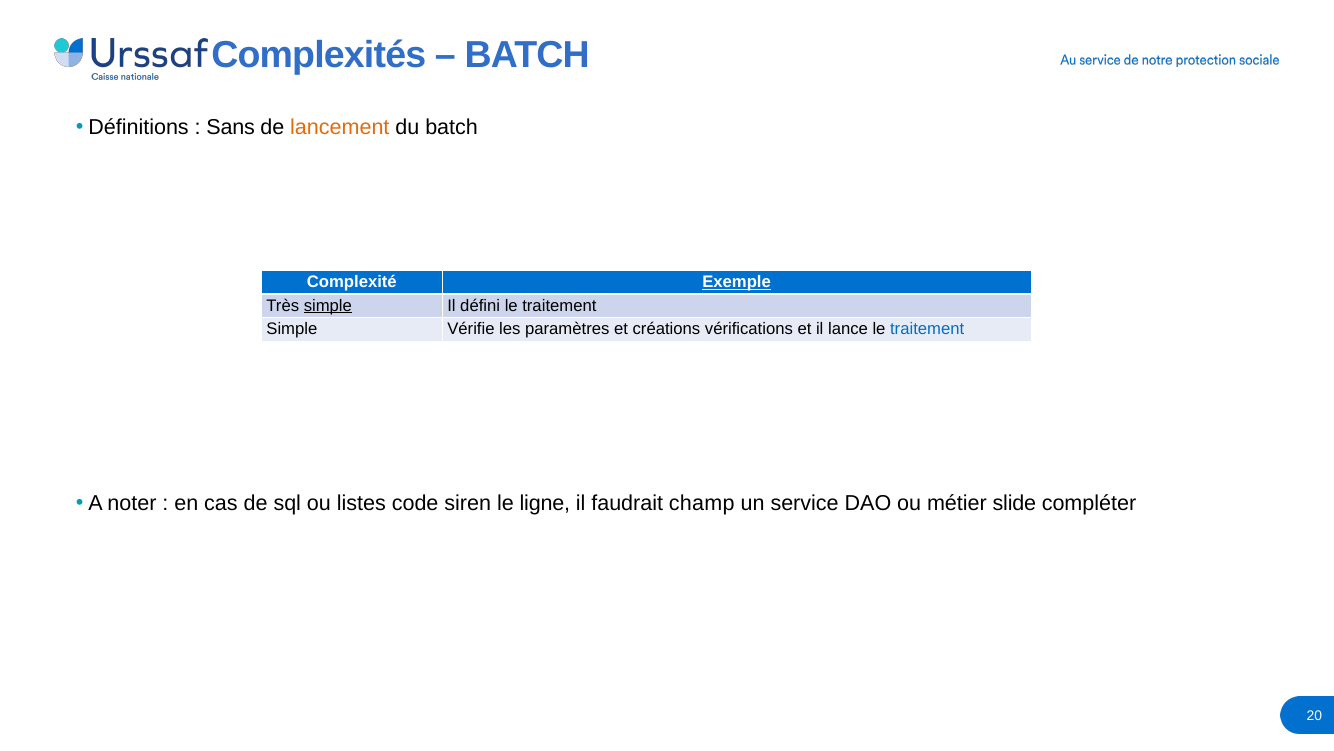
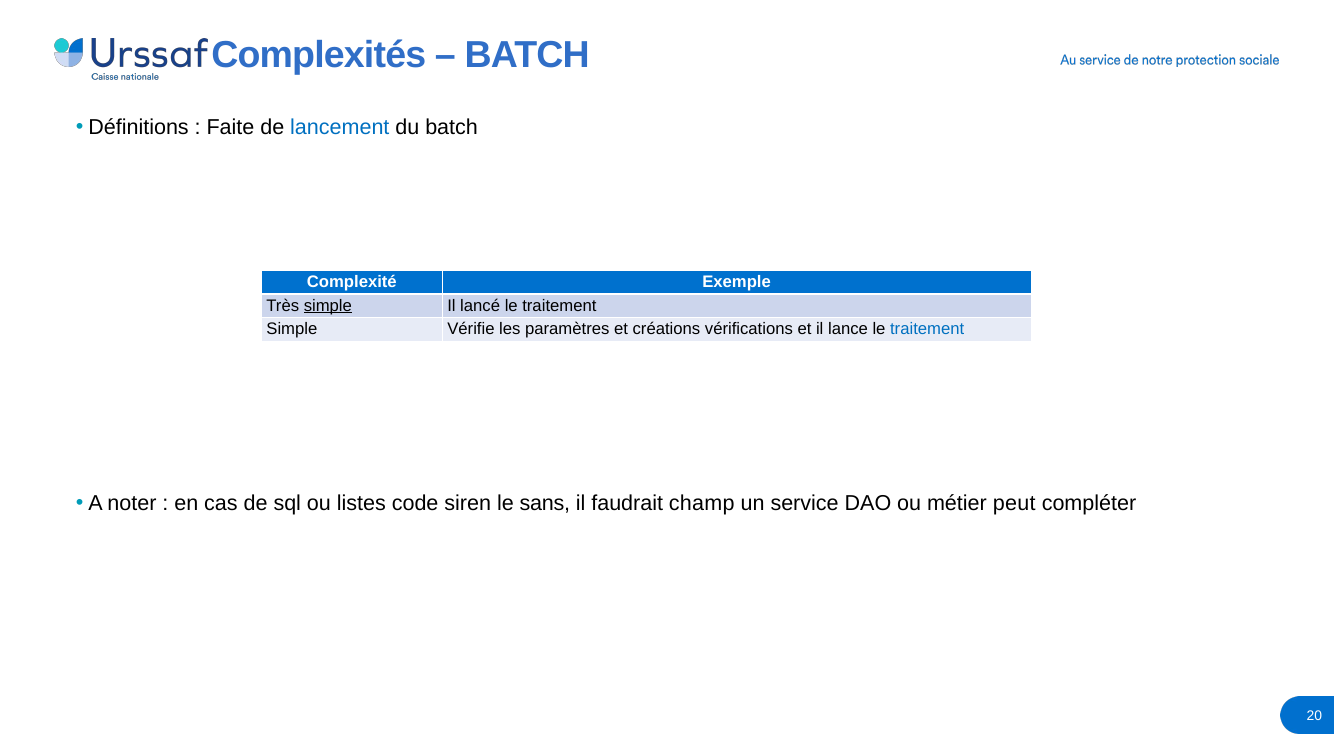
Sans: Sans -> Faite (231, 127)
lancement colour: orange -> blue (340, 127)
Exemple underline: present -> none (737, 282)
défini: défini -> lancé (480, 305)
ligne: ligne -> sans (545, 503)
slide: slide -> peut (1014, 503)
